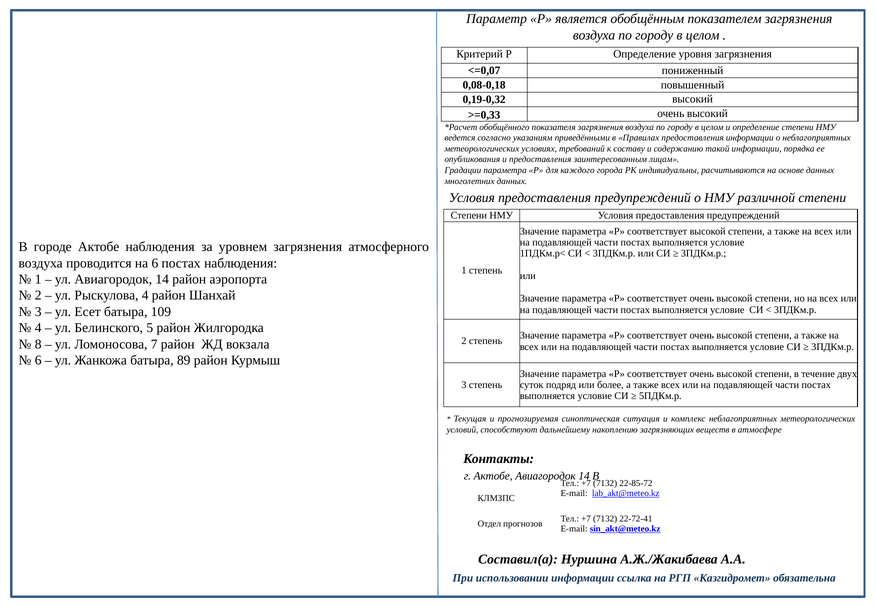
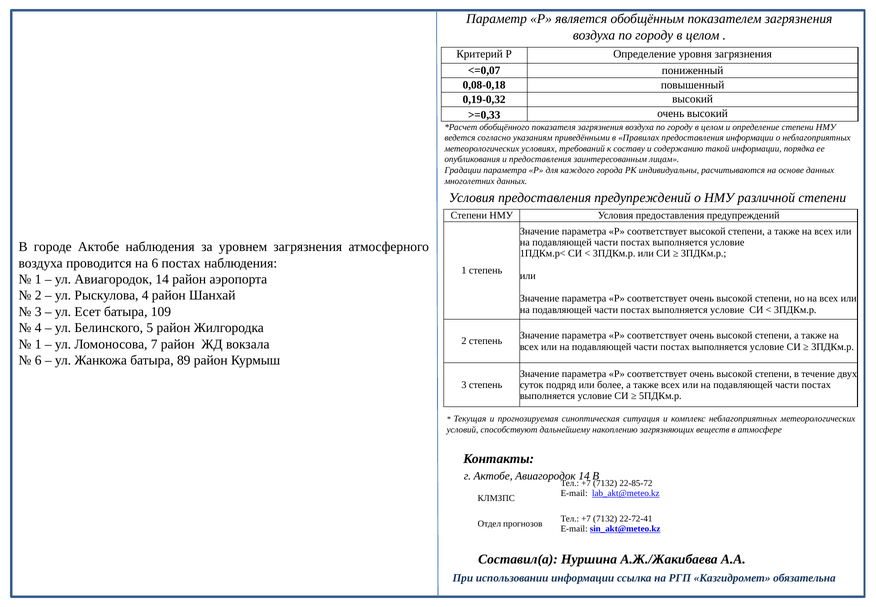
8: 8 -> 1 (38, 344)
